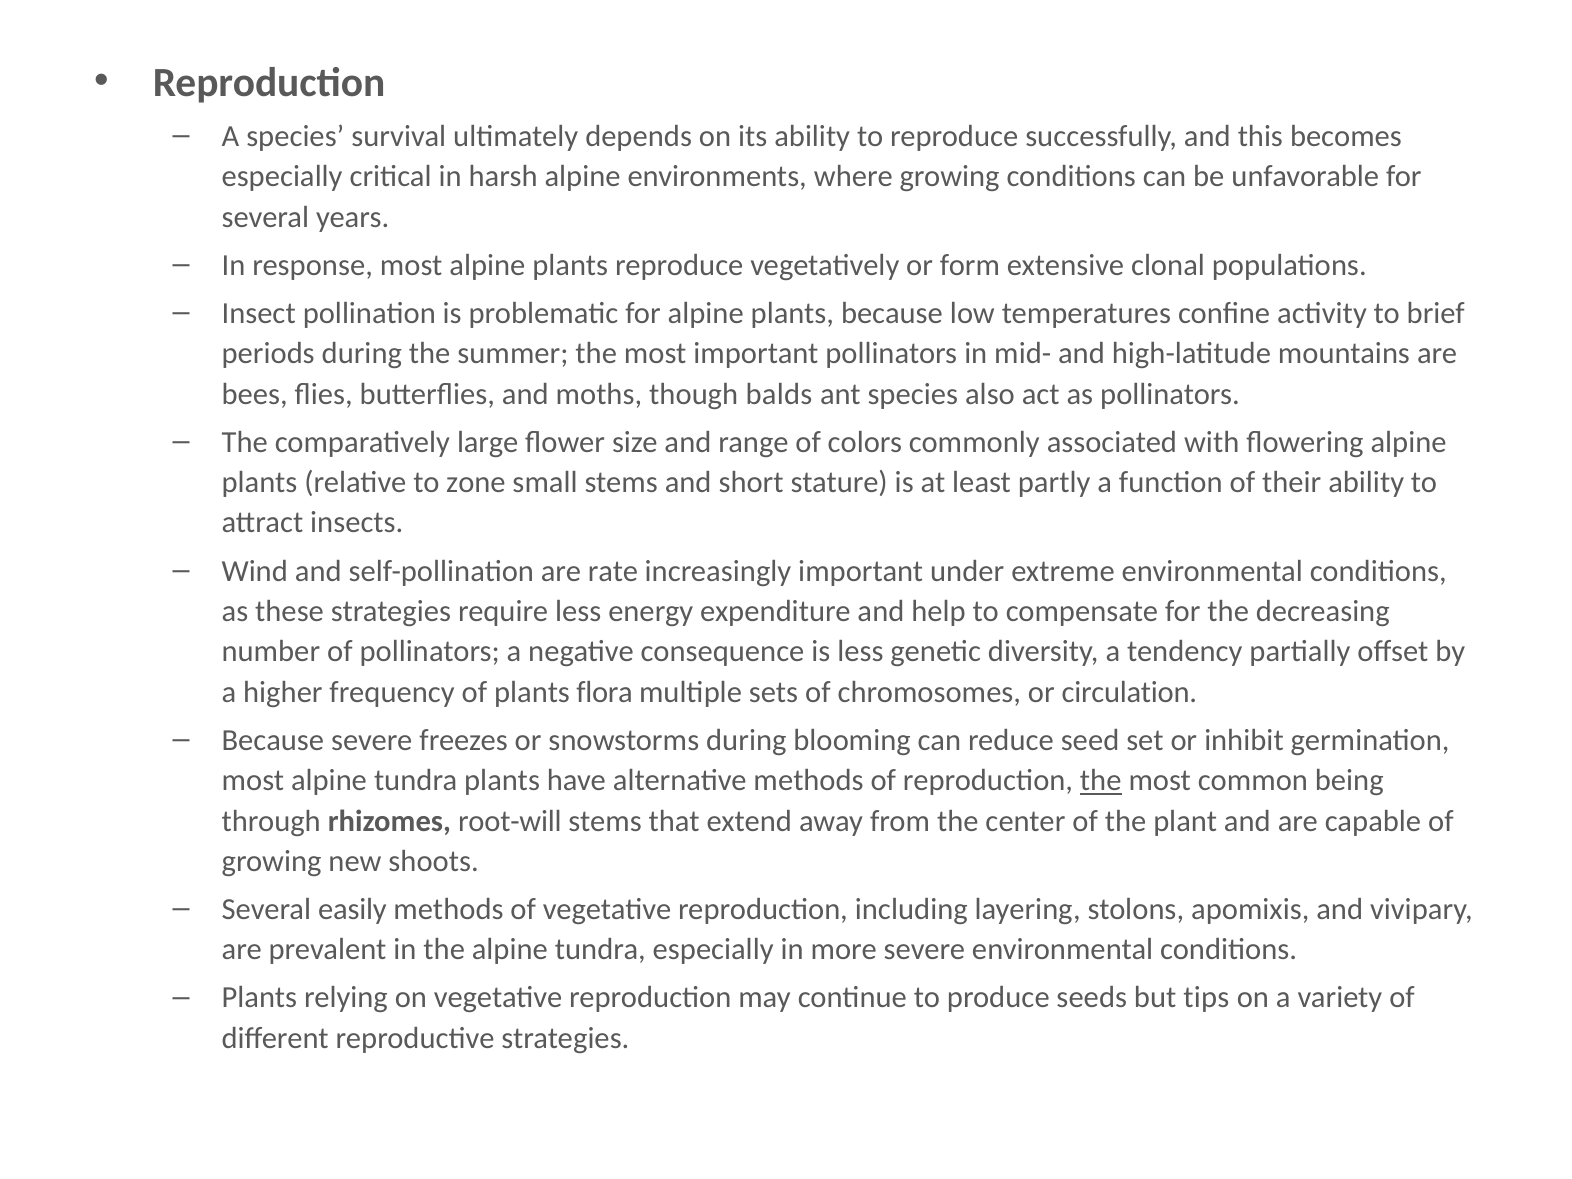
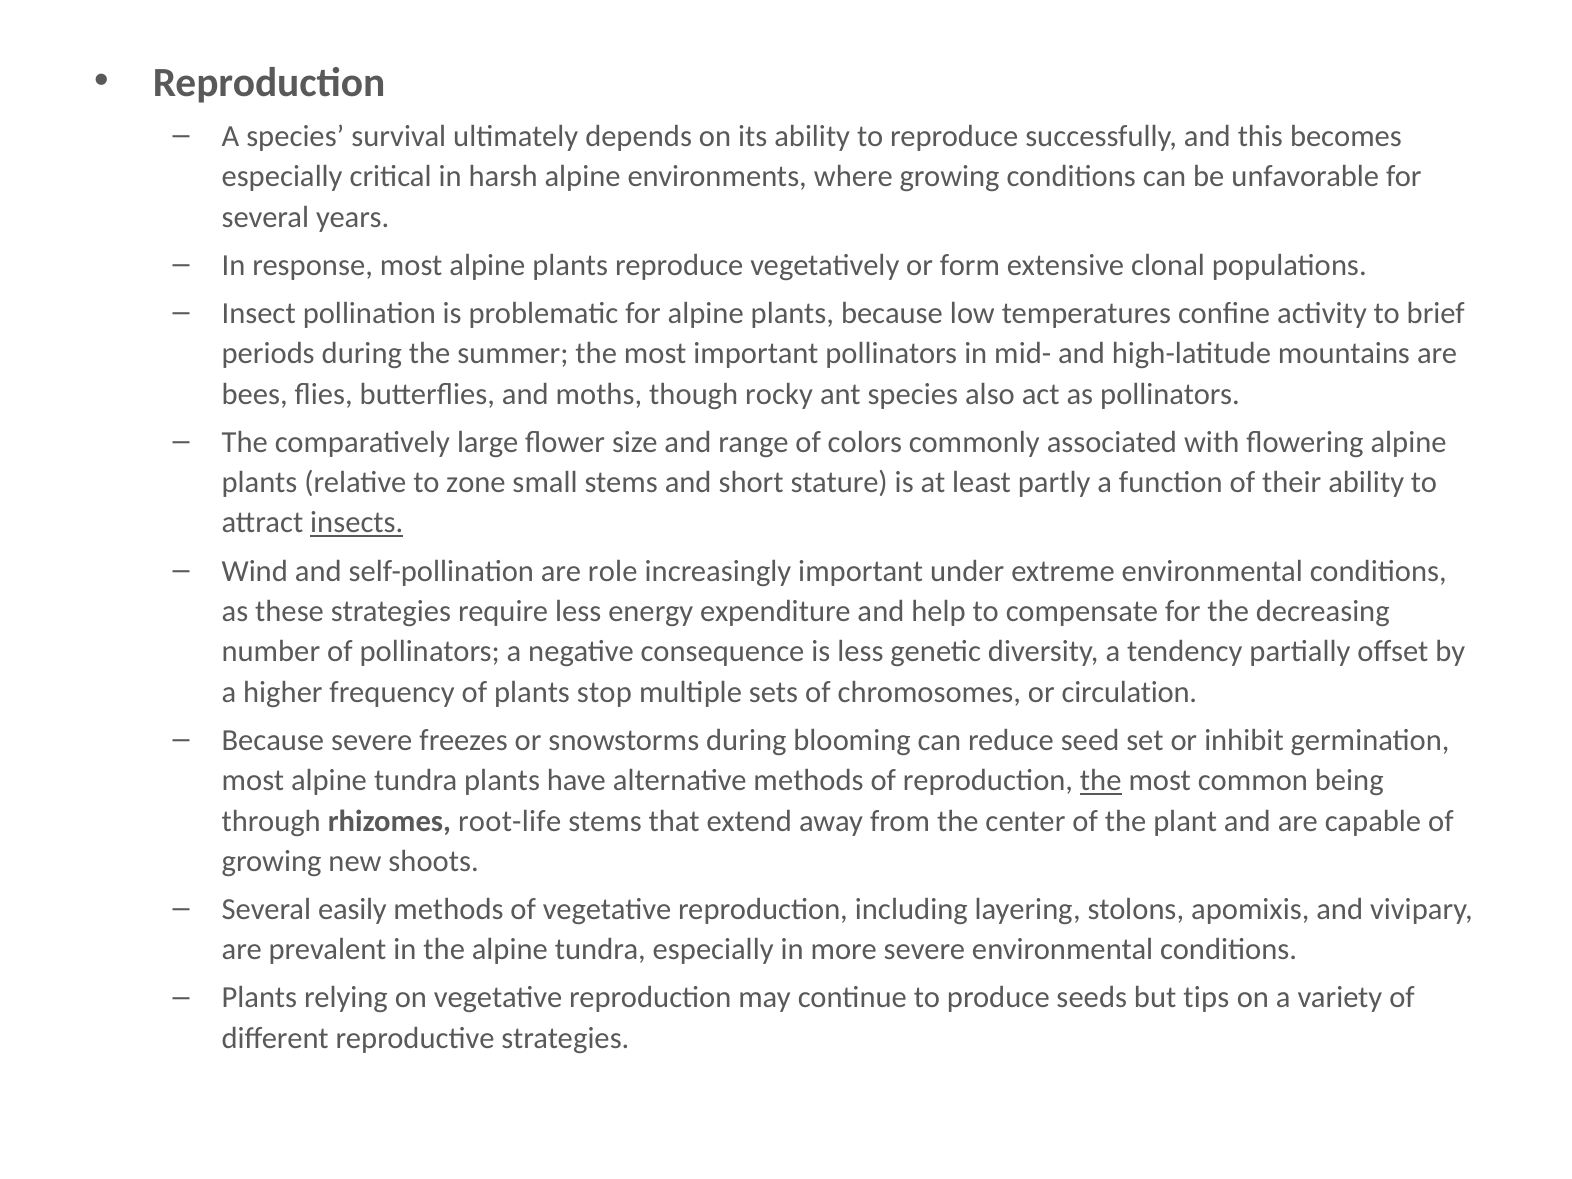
balds: balds -> rocky (779, 394)
insects underline: none -> present (357, 523)
rate: rate -> role (613, 571)
flora: flora -> stop (604, 692)
root-will: root-will -> root-life (510, 821)
